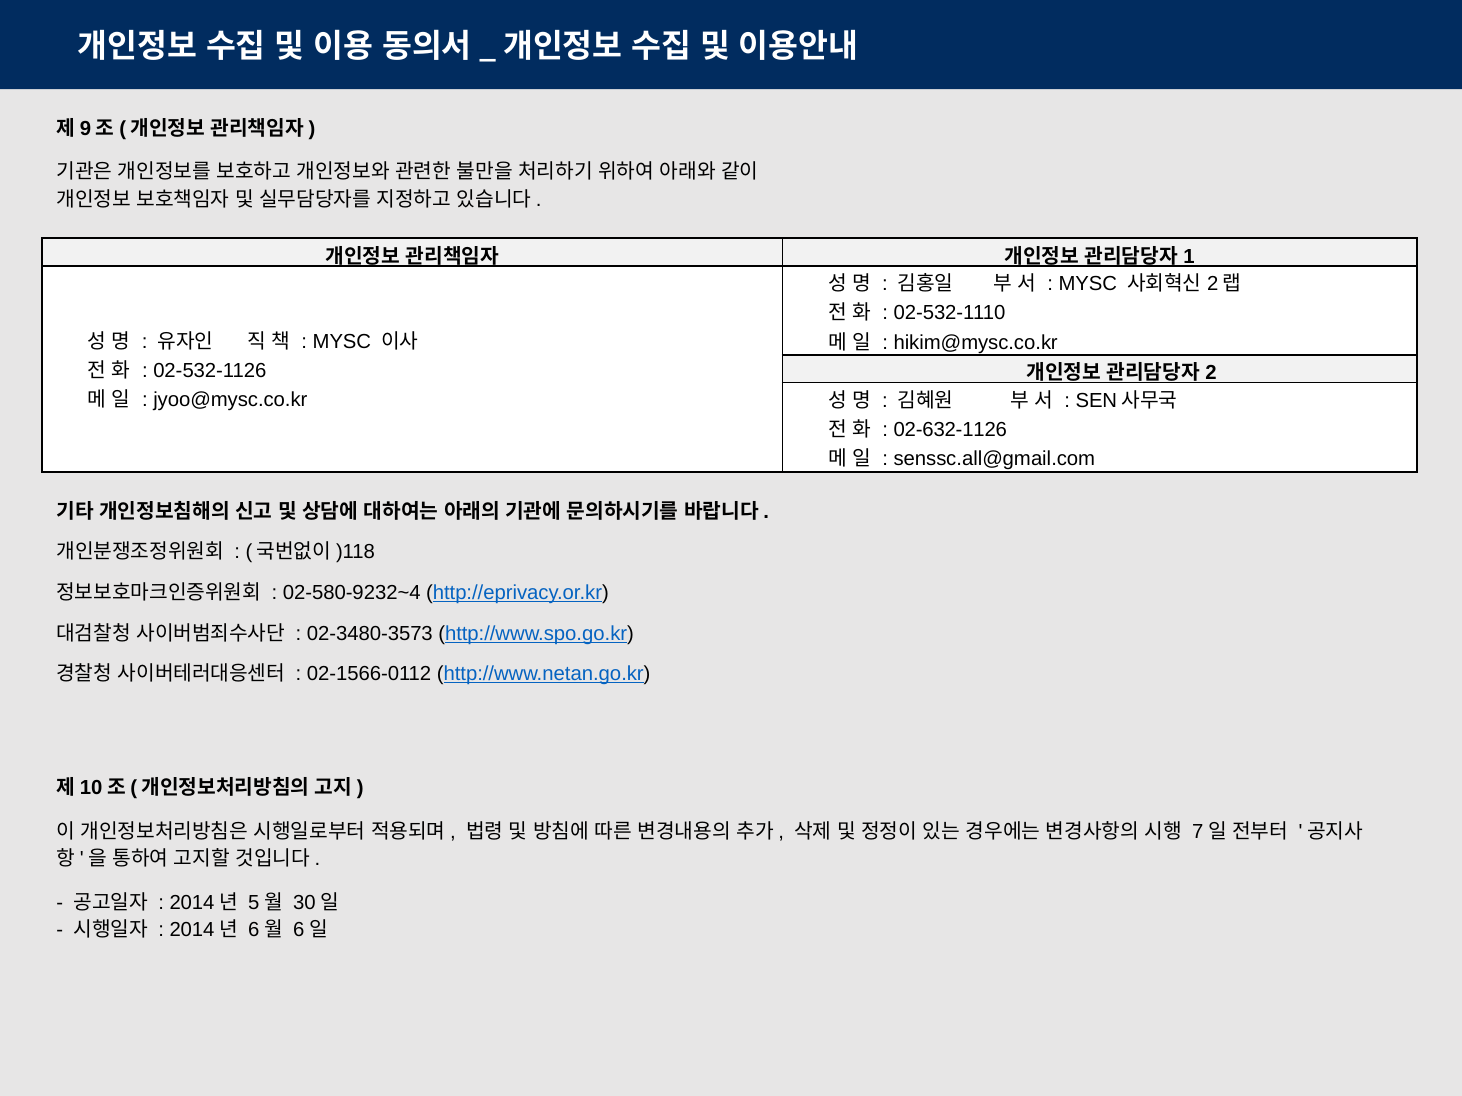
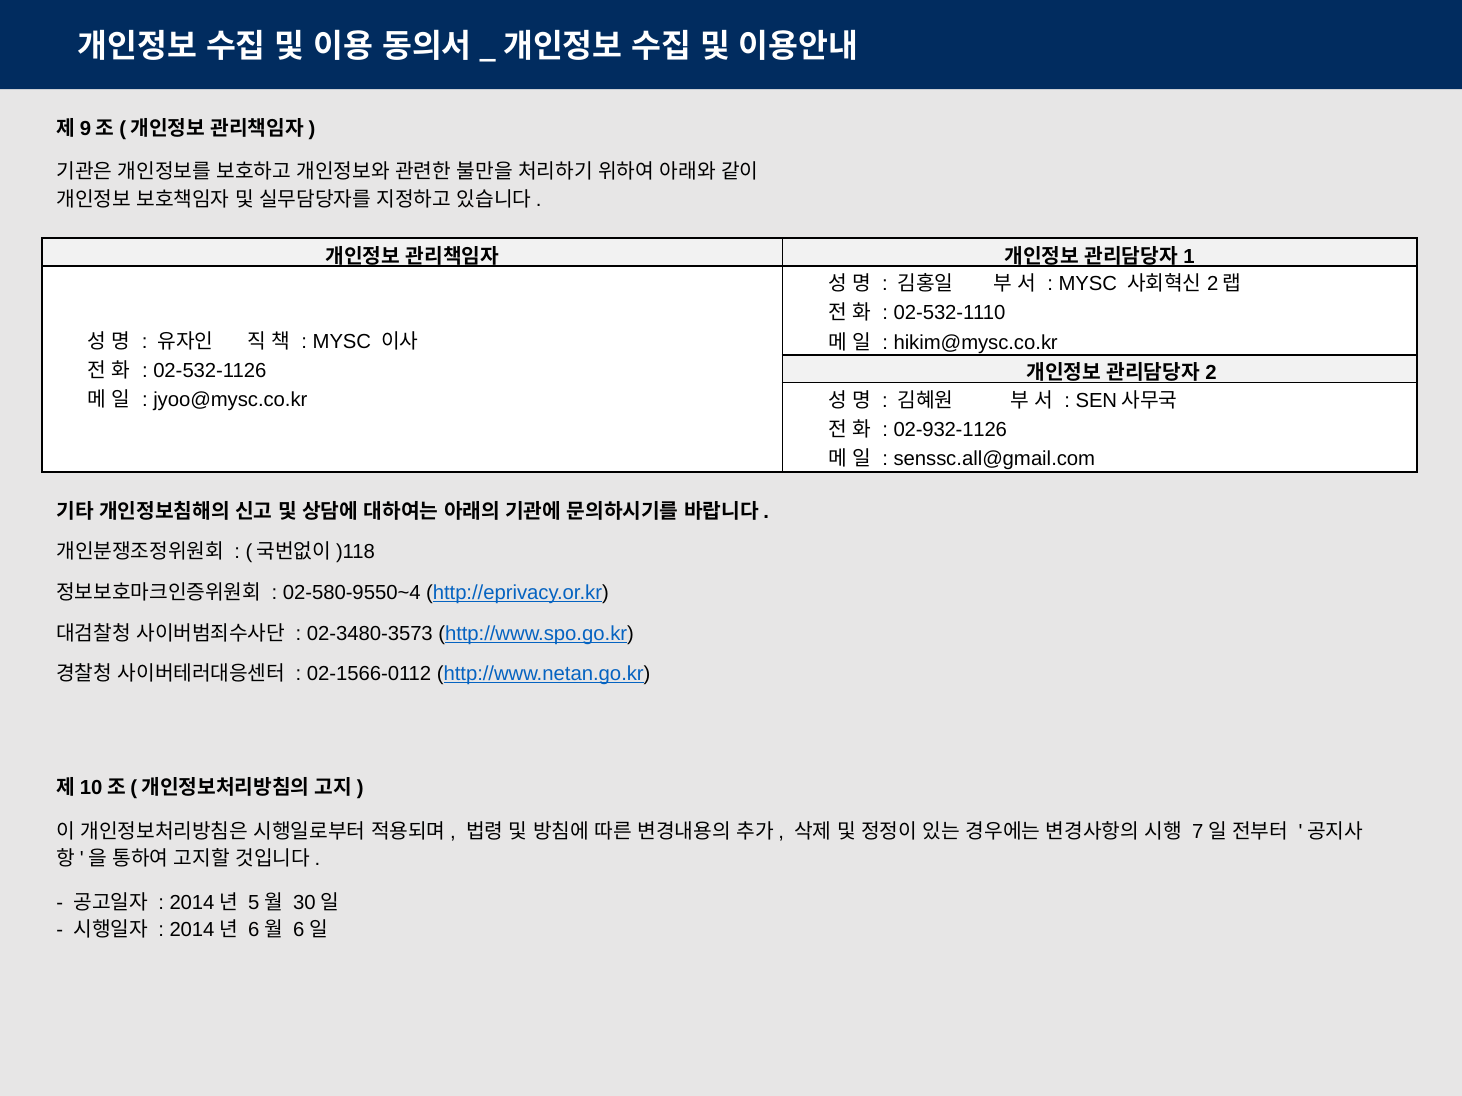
02-632-1126: 02-632-1126 -> 02-932-1126 (950, 430)
02-580-9232~4: 02-580-9232~4 -> 02-580-9550~4 (352, 593)
